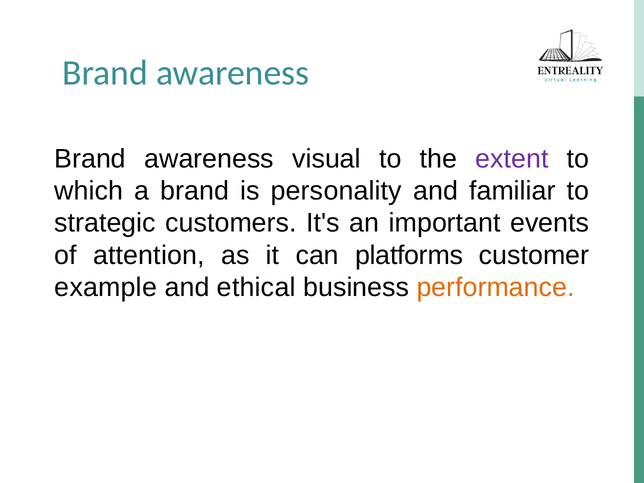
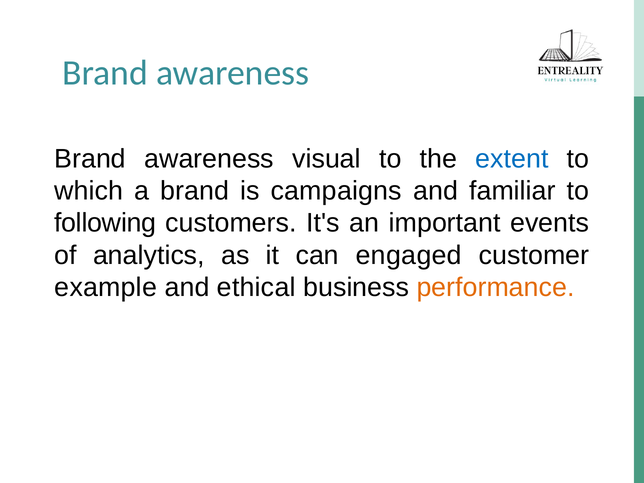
extent colour: purple -> blue (512, 159)
personality: personality -> campaigns (336, 191)
strategic: strategic -> following (105, 223)
attention: attention -> analytics (149, 255)
platforms: platforms -> engaged (409, 255)
